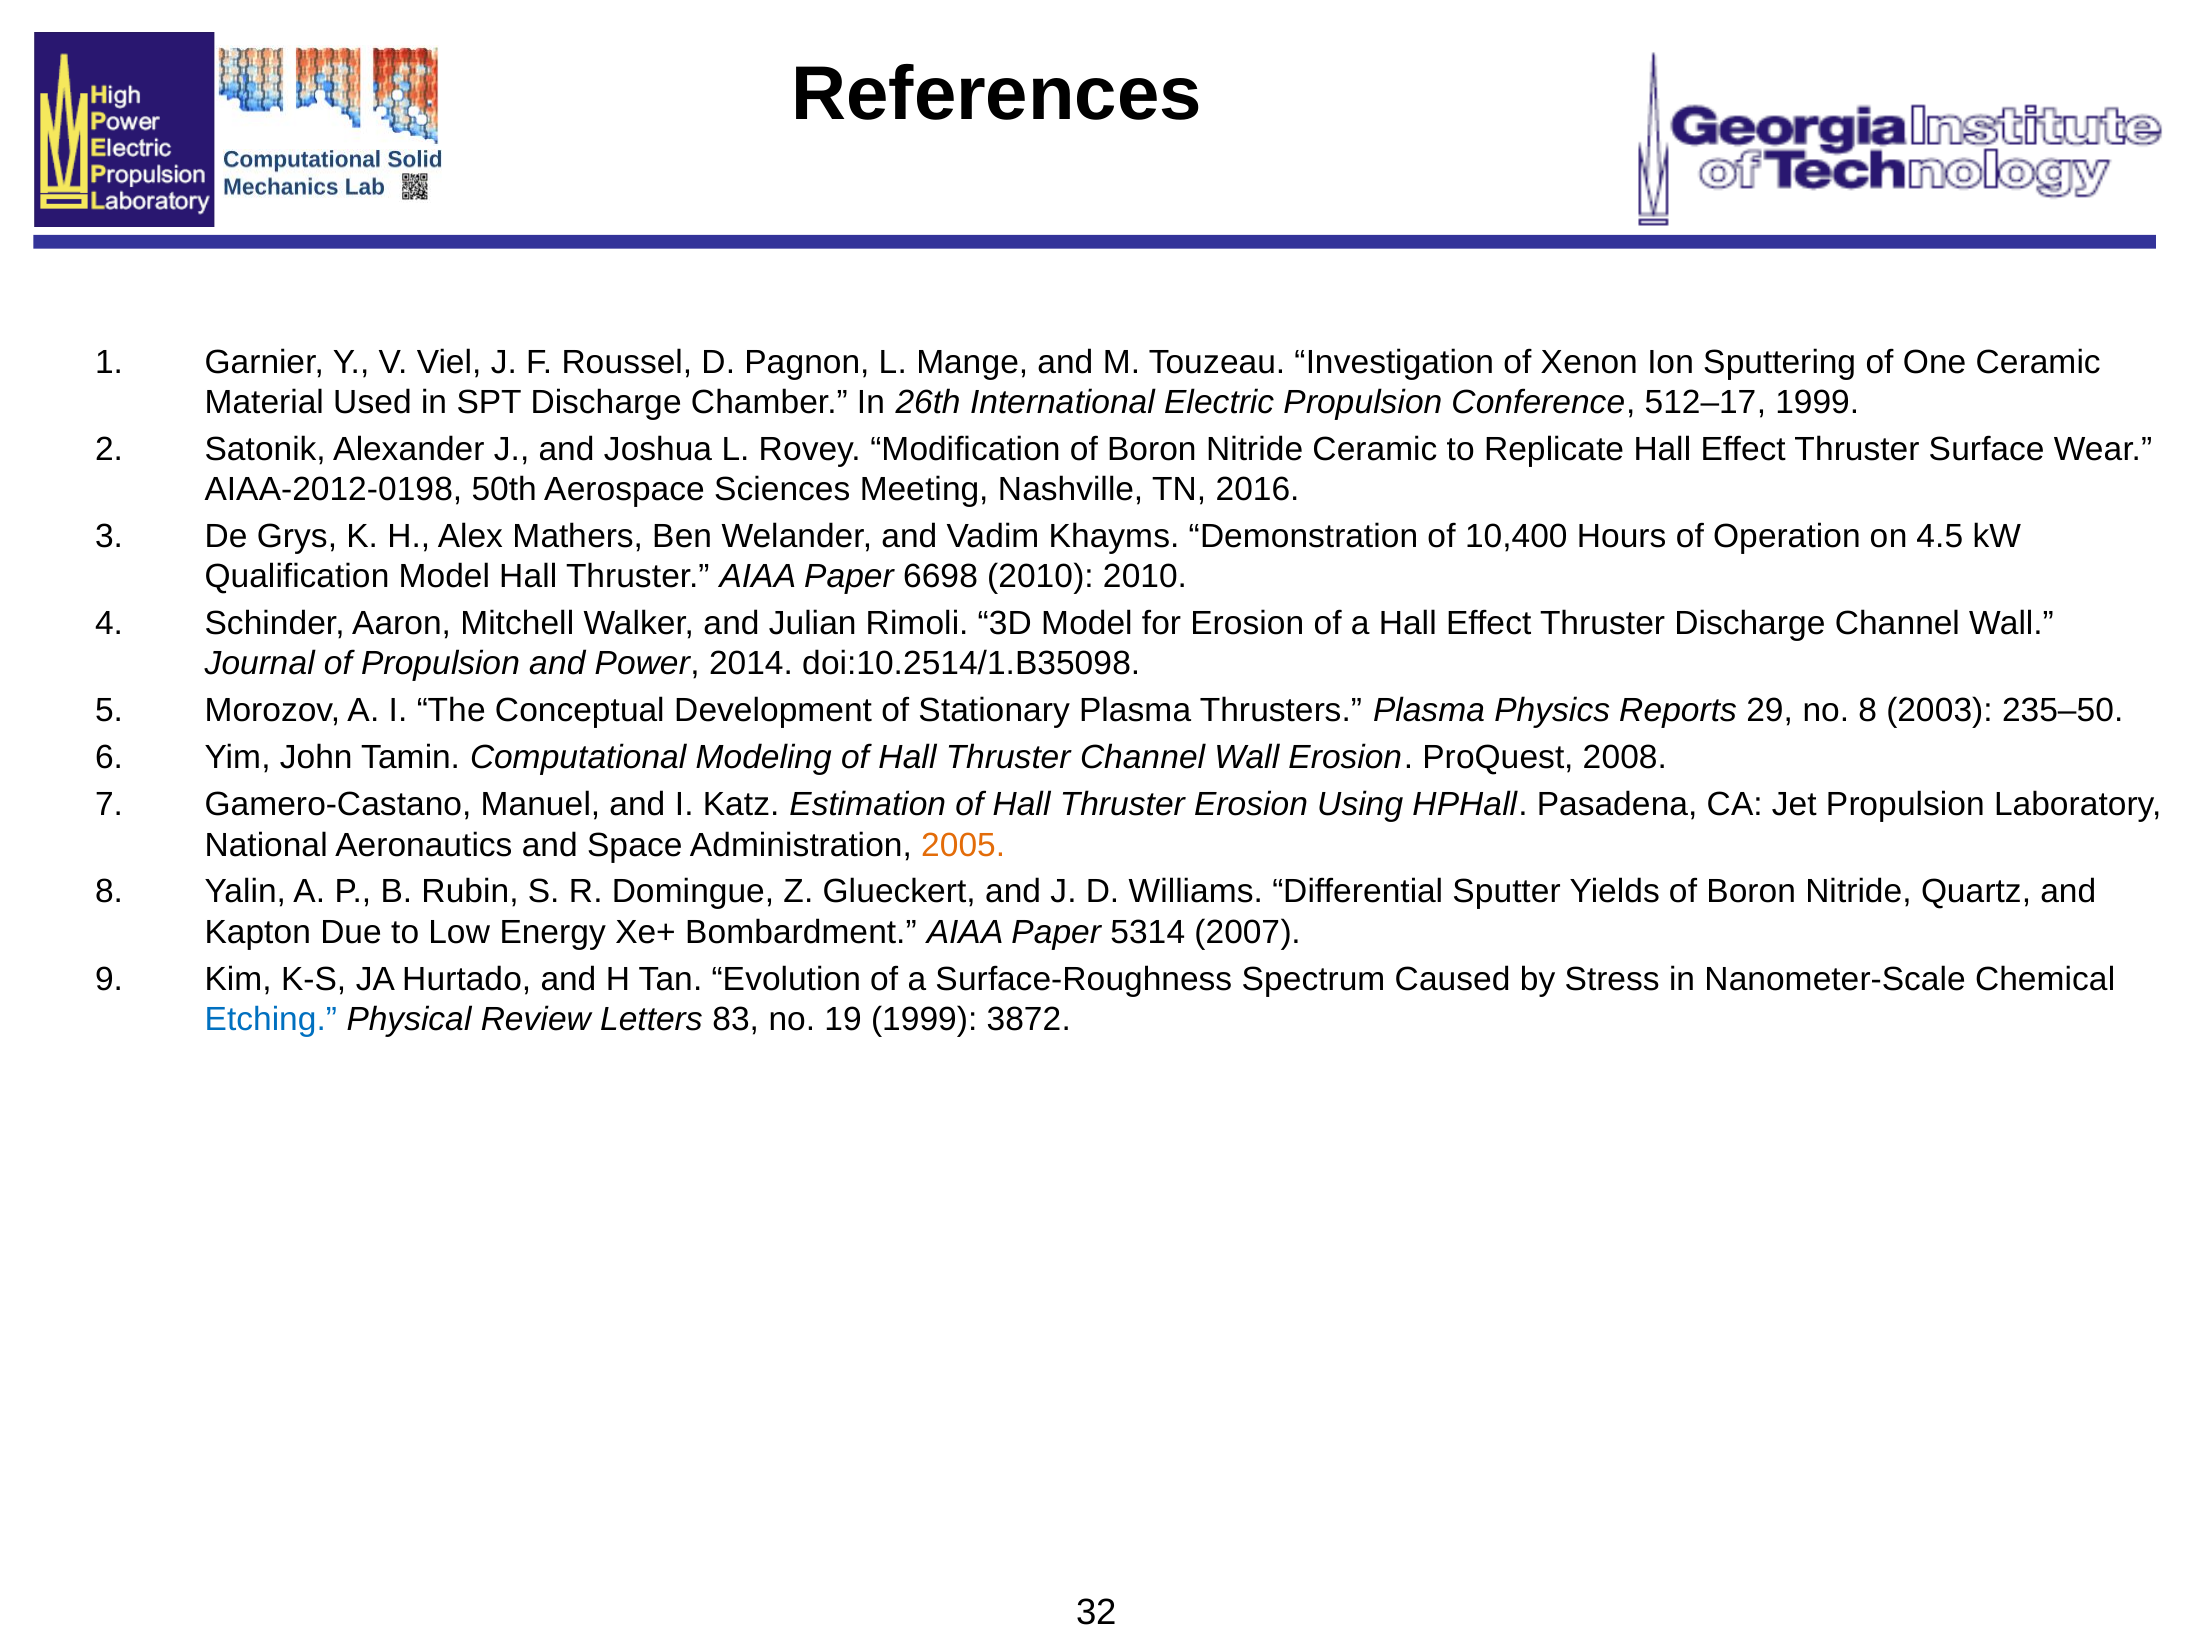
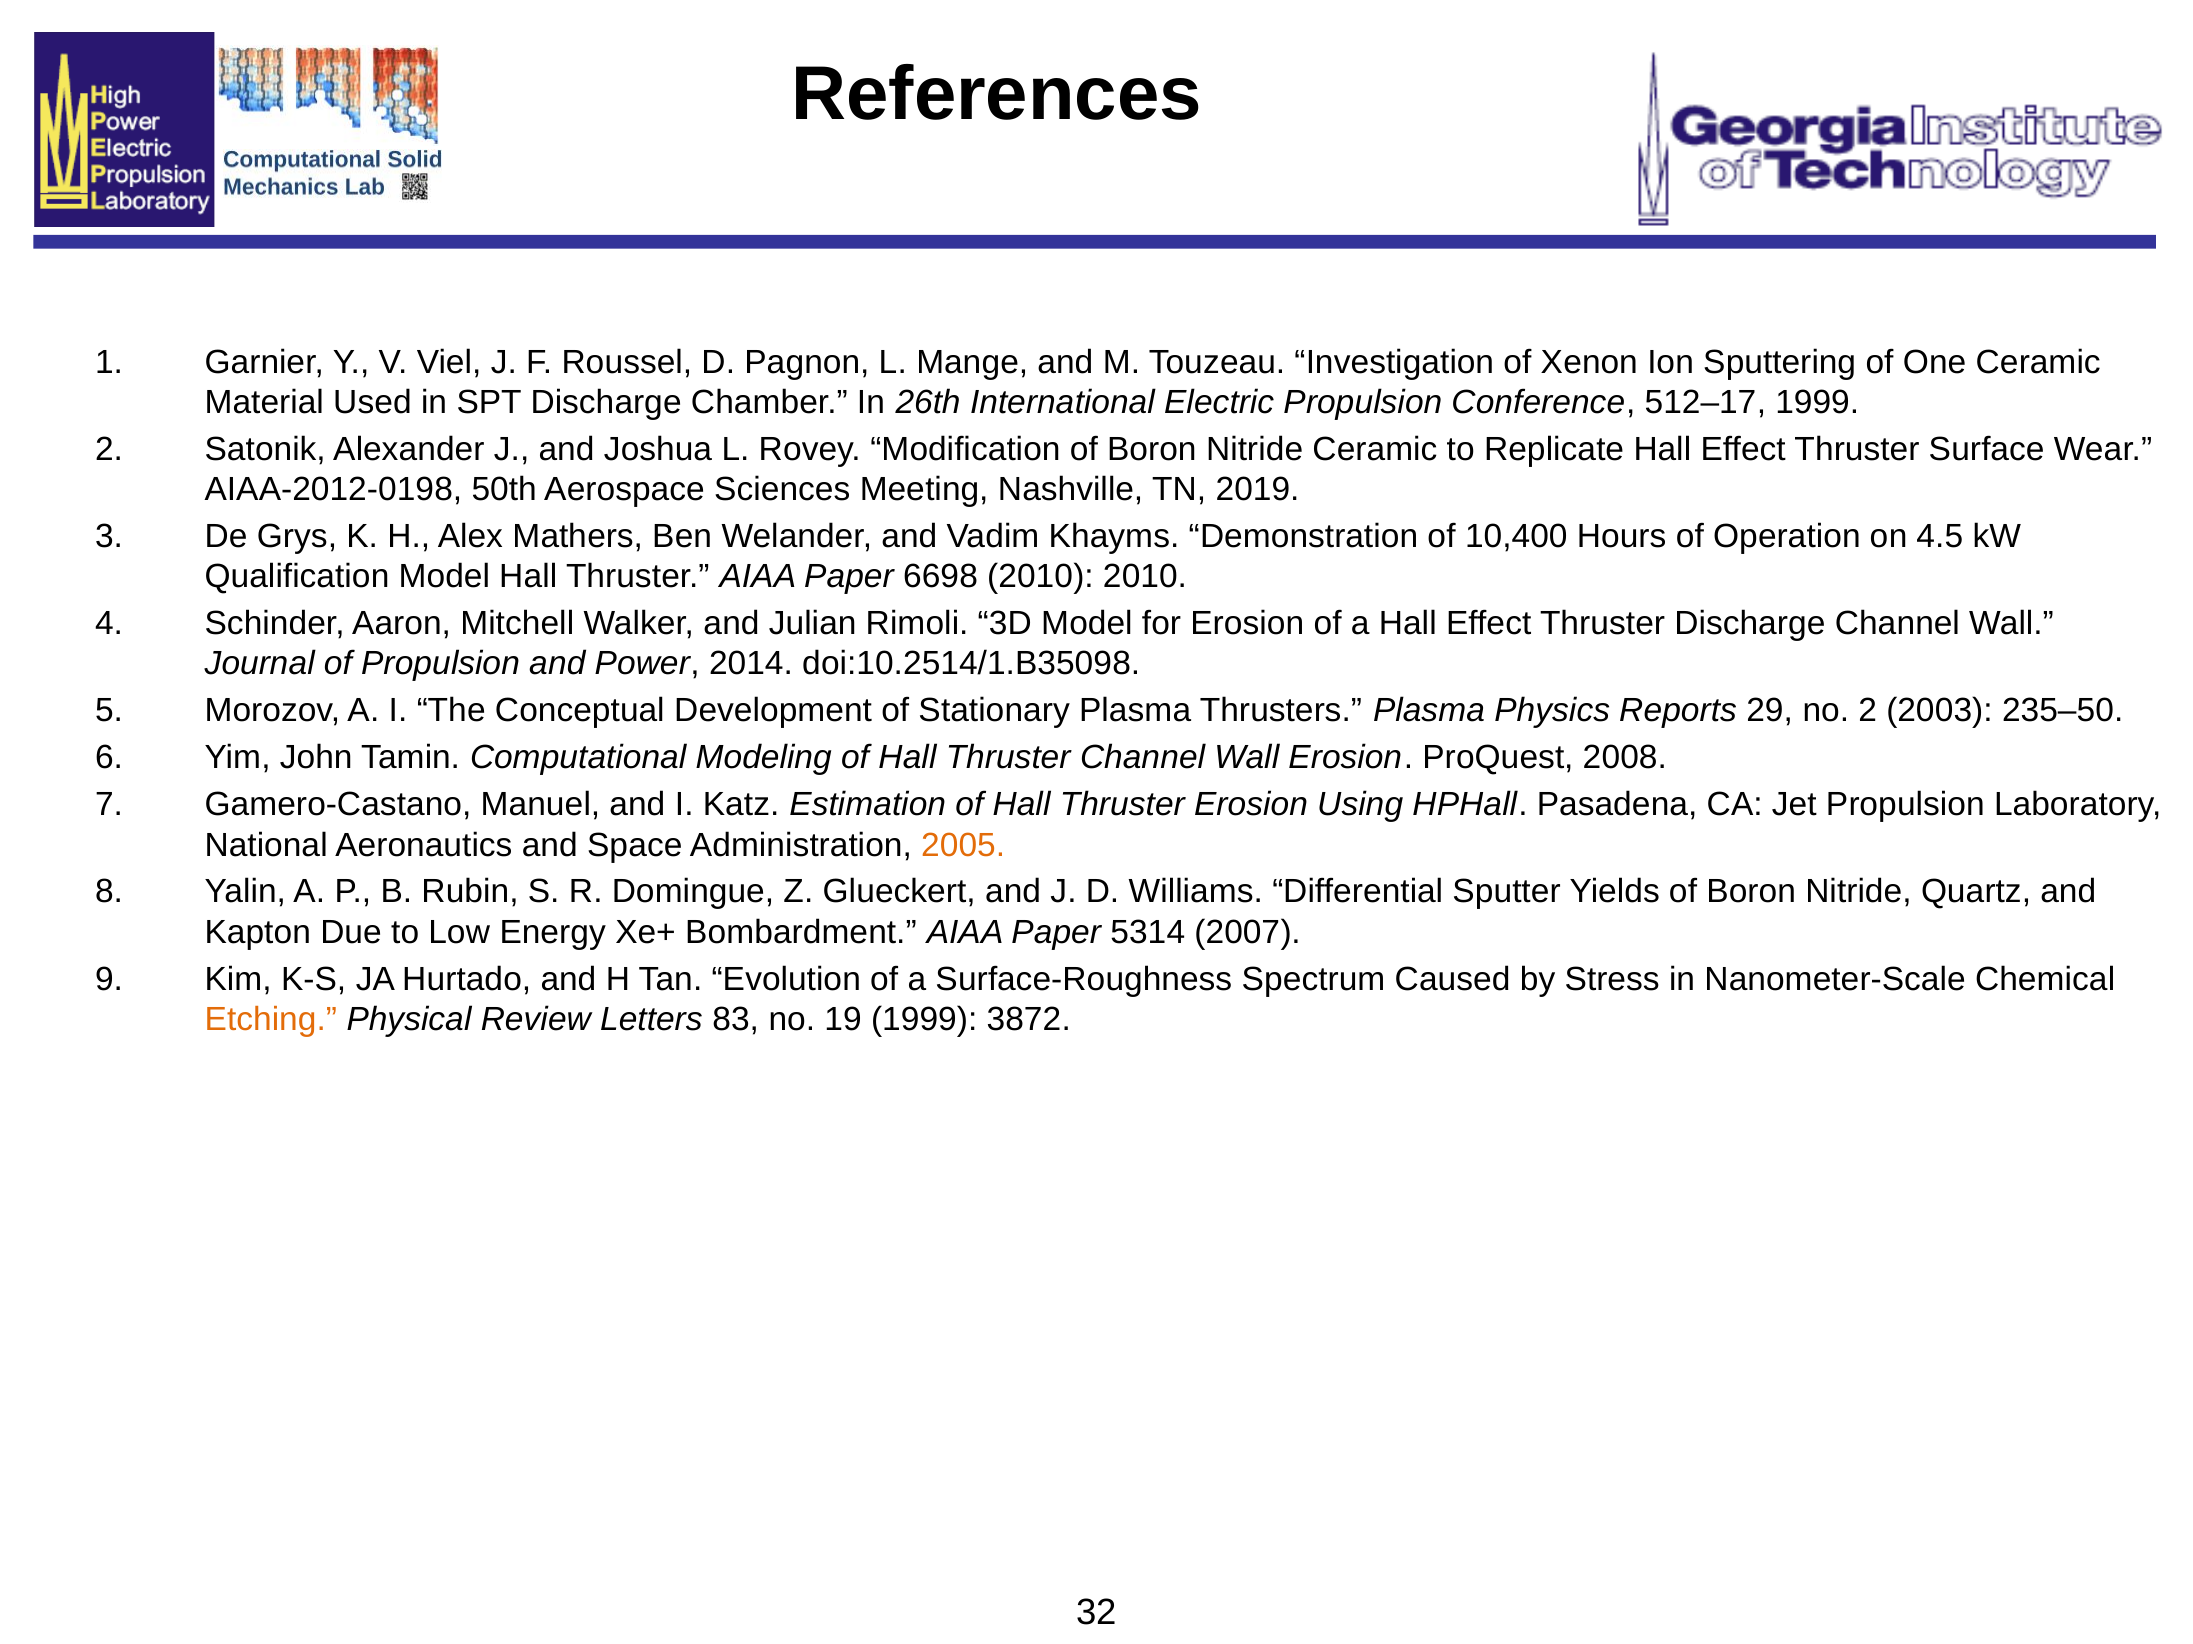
2016: 2016 -> 2019 (1258, 490)
no 8: 8 -> 2 (1868, 711)
Etching colour: blue -> orange (271, 1020)
